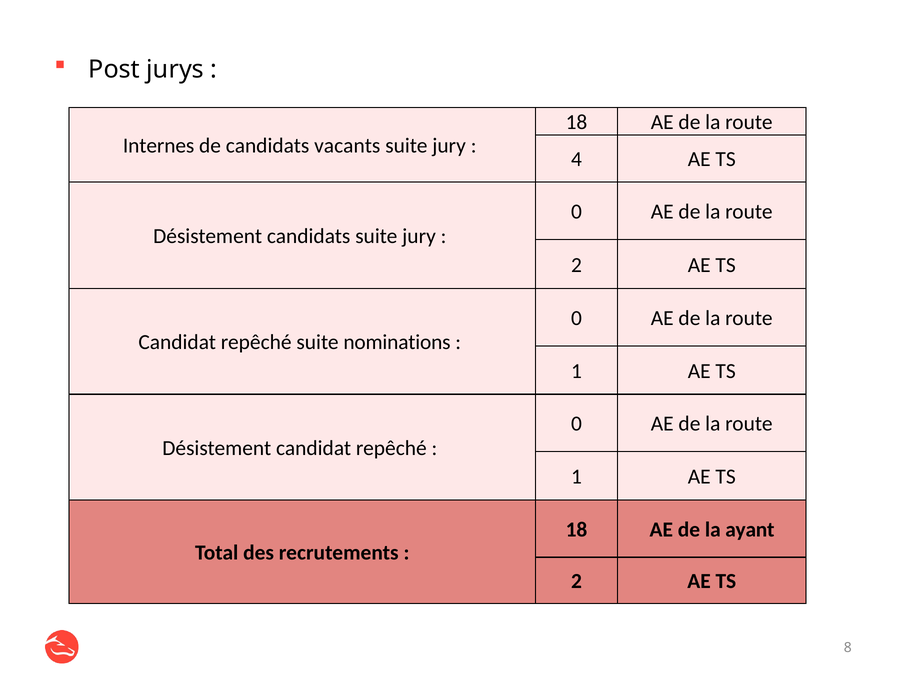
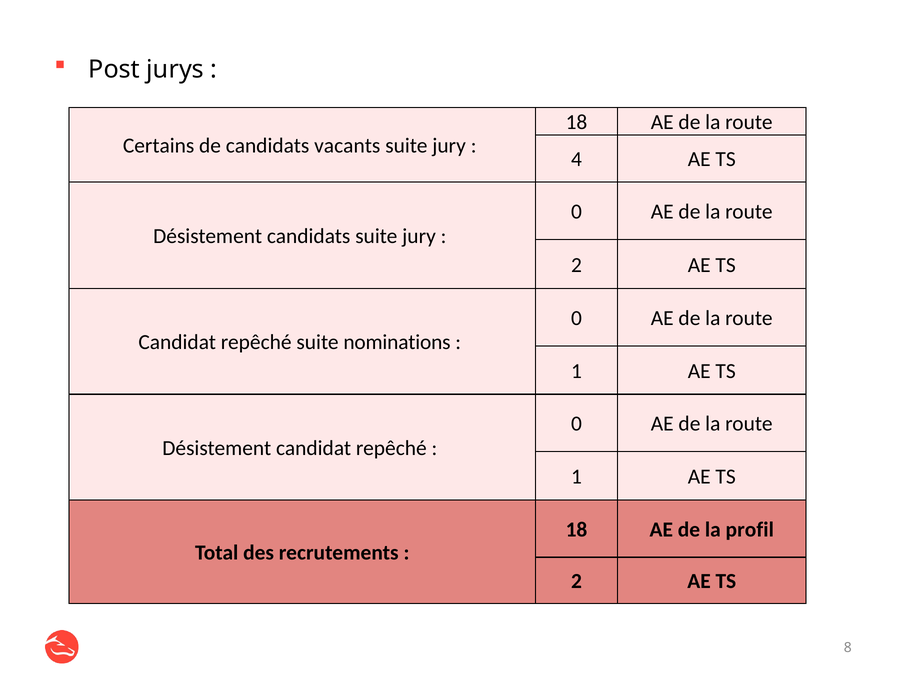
Internes: Internes -> Certains (159, 146)
ayant: ayant -> profil (750, 529)
